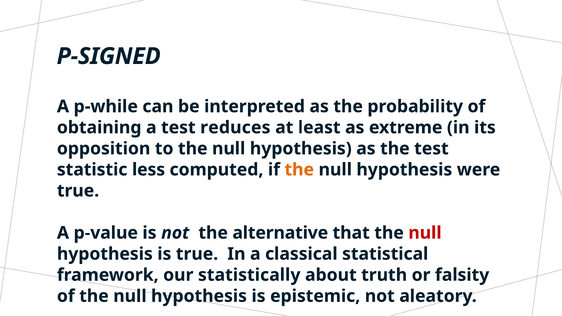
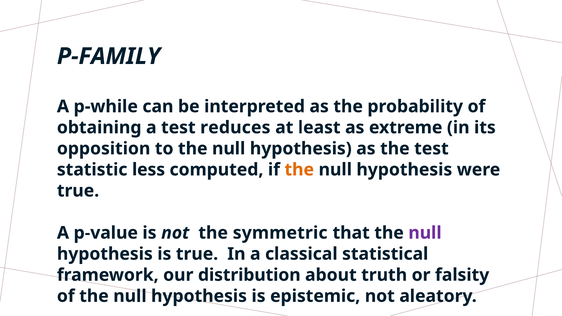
P-SIGNED: P-SIGNED -> P-FAMILY (109, 56)
alternative: alternative -> symmetric (280, 233)
null colour: red -> purple (425, 233)
statistically: statistically -> distribution (249, 275)
